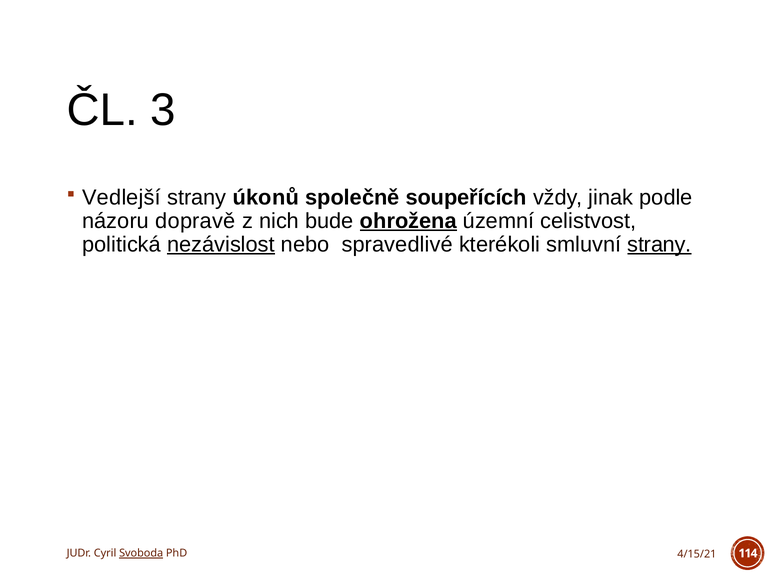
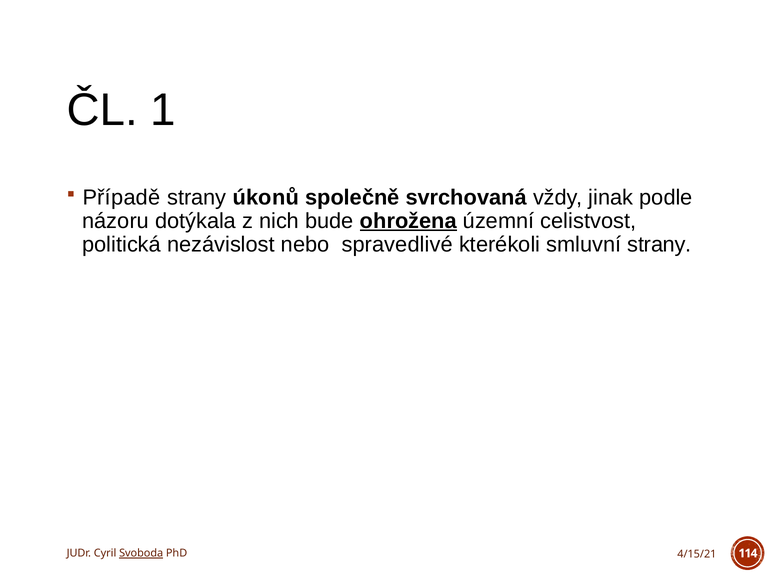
3: 3 -> 1 (163, 110)
Vedlejší: Vedlejší -> Případě (122, 197)
soupeřících: soupeřících -> svrchovaná (466, 197)
dopravě: dopravě -> dotýkala (196, 221)
nezávislost underline: present -> none (221, 244)
strany underline: present -> none (660, 244)
